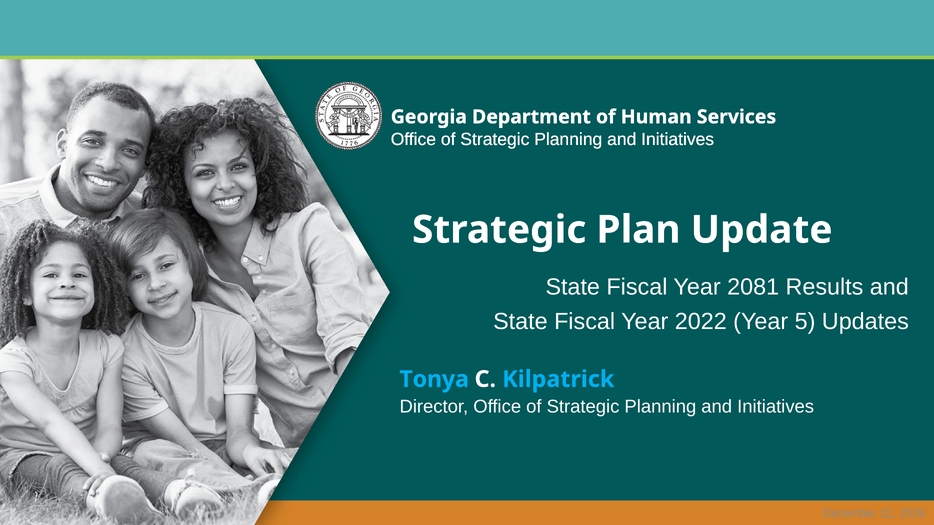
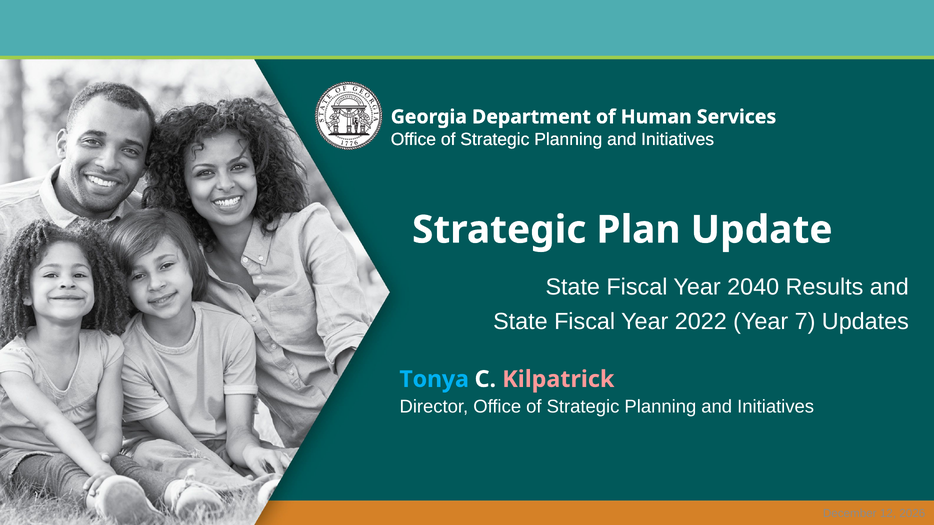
2081: 2081 -> 2040 (753, 287)
5: 5 -> 7 (805, 322)
Kilpatrick colour: light blue -> pink (558, 379)
